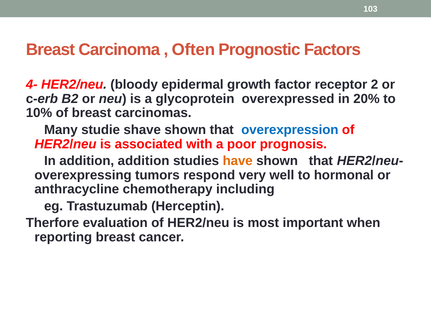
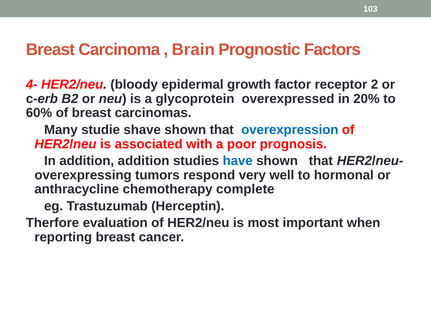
Often: Often -> Brain (193, 50)
10%: 10% -> 60% (39, 113)
have colour: orange -> blue (238, 161)
including: including -> complete (245, 189)
